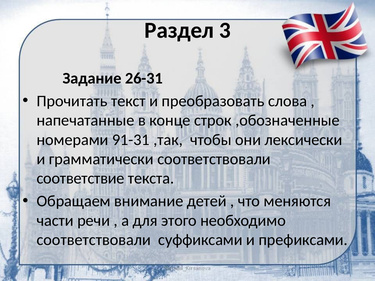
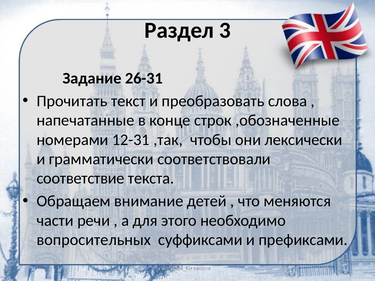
91-31: 91-31 -> 12-31 (131, 140)
соответствовали: соответствовали -> вопросительных (94, 240)
